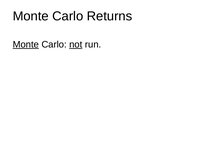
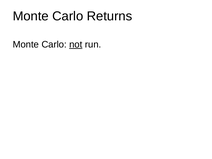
Monte underline: present -> none (26, 44)
